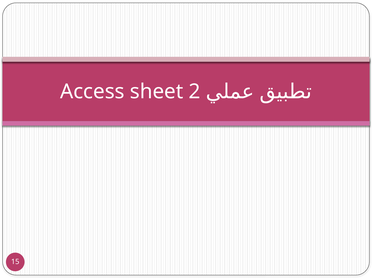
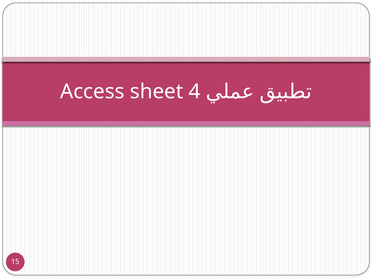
2: 2 -> 4 (195, 92)
